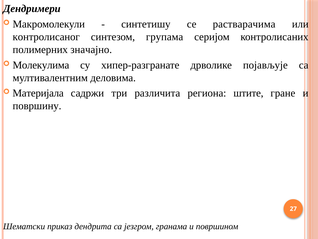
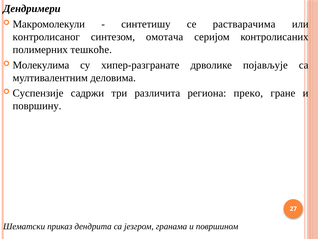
групама: групама -> омотача (165, 37)
значајно: значајно -> тешкоће (91, 50)
Материјала: Материјала -> Суспензије (38, 93)
штите: штите -> преко (248, 93)
